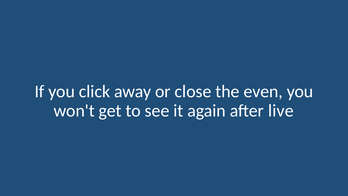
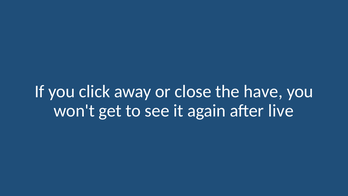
even: even -> have (263, 91)
